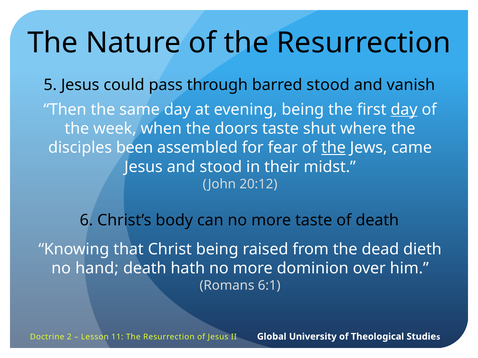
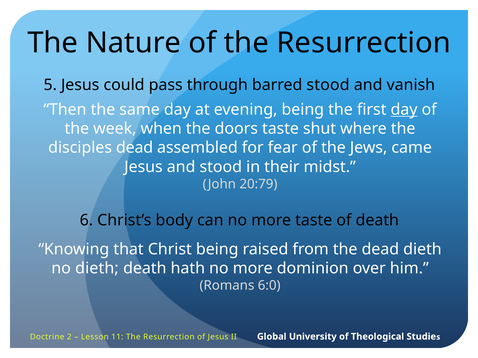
disciples been: been -> dead (135, 148)
the underline: present -> none (333, 148)
20:12: 20:12 -> 20:79 (258, 184)
no hand: hand -> dieth (97, 269)
6:1: 6:1 -> 6:0 (269, 286)
